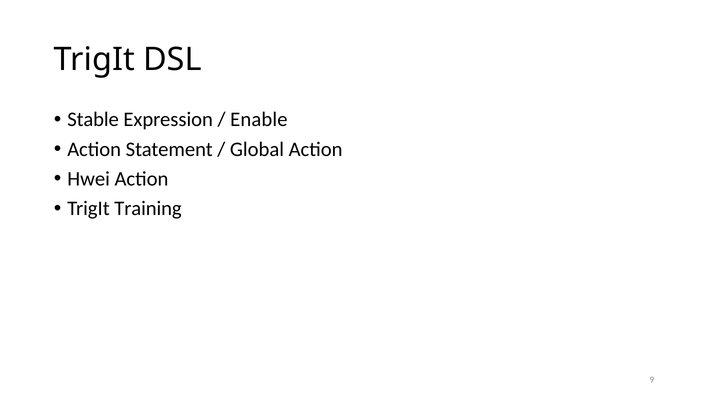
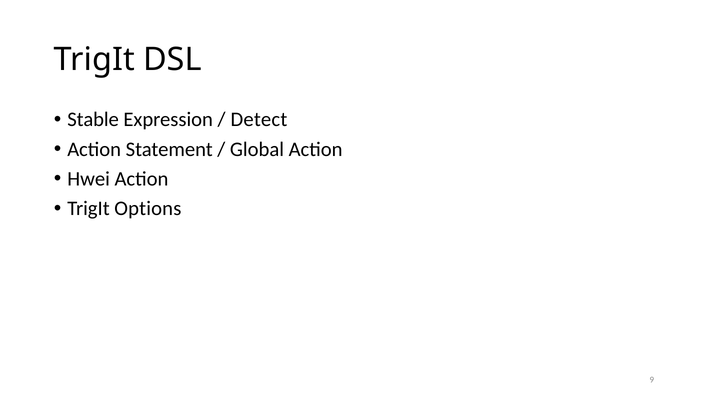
Enable: Enable -> Detect (259, 120)
Training: Training -> Options (148, 209)
